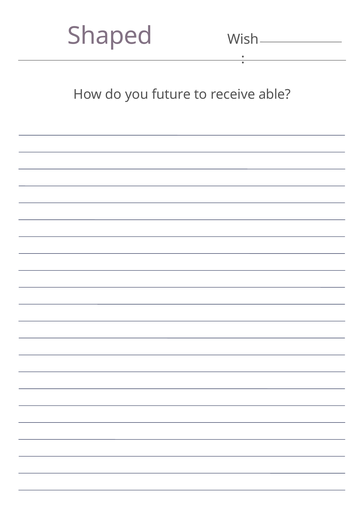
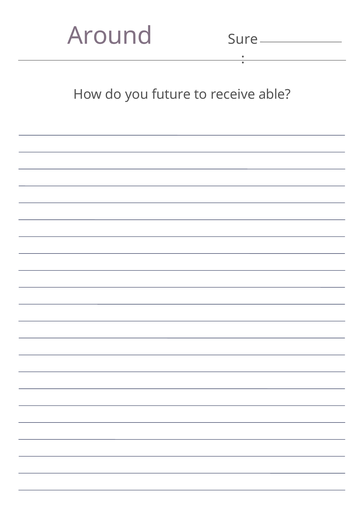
Shaped: Shaped -> Around (110, 36)
Wish: Wish -> Sure (243, 39)
